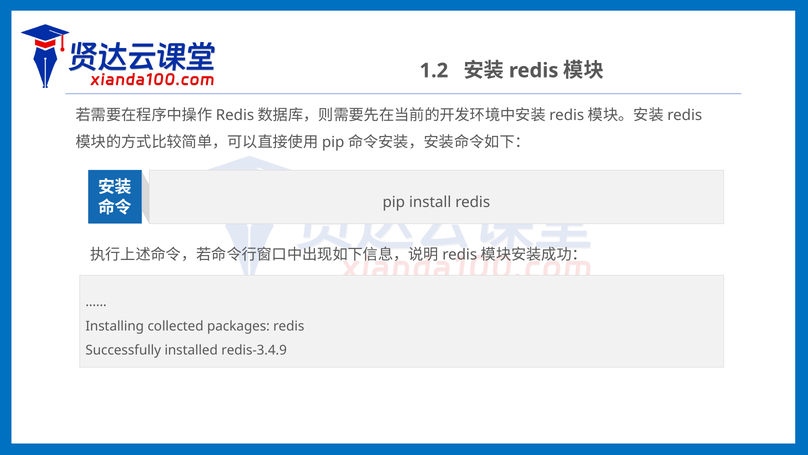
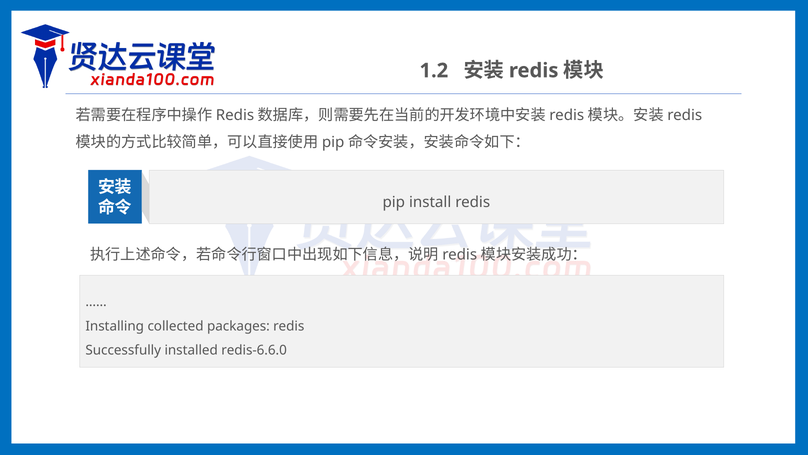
redis-3.4.9: redis-3.4.9 -> redis-6.6.0 (254, 350)
